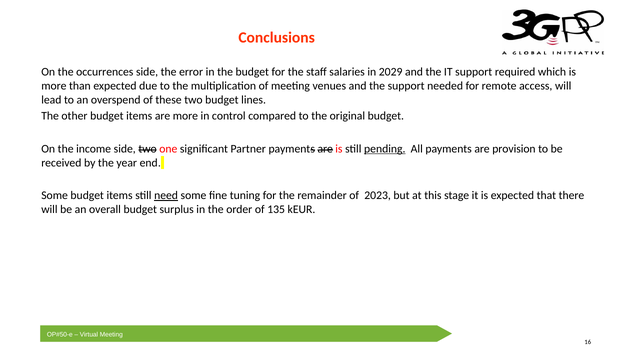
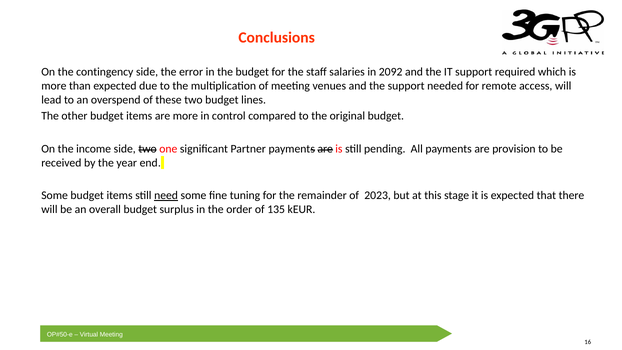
occurrences: occurrences -> contingency (105, 72)
2029: 2029 -> 2092 (391, 72)
pending underline: present -> none (385, 149)
